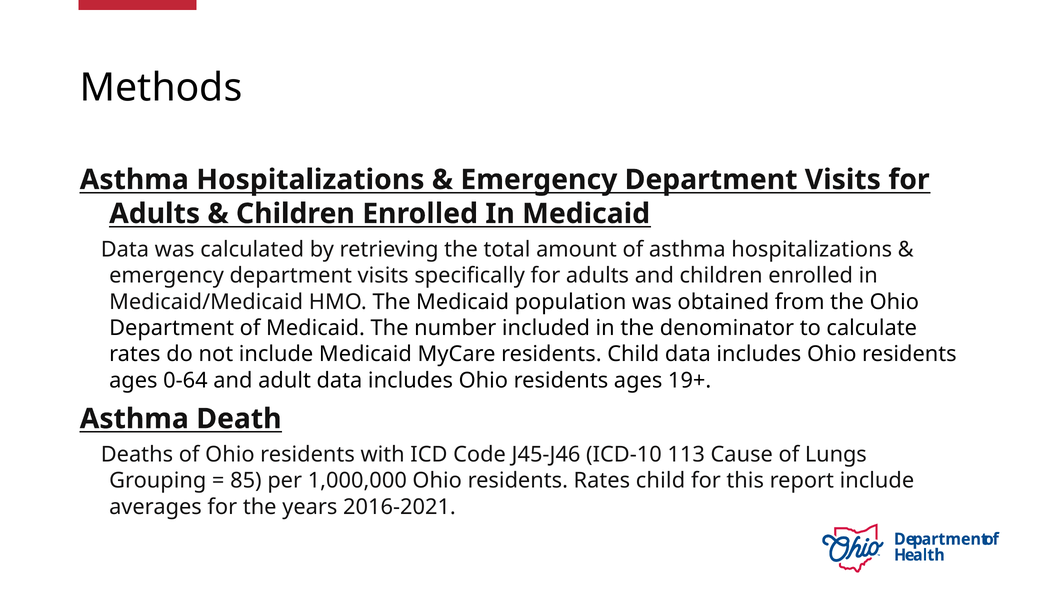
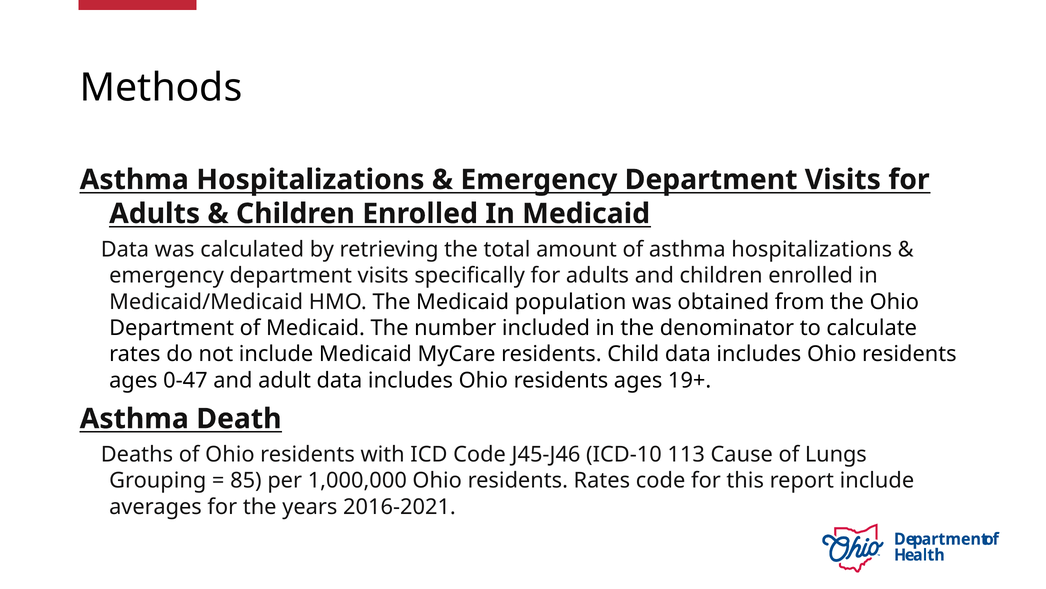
0-64: 0-64 -> 0-47 (185, 380)
Rates child: child -> code (661, 480)
